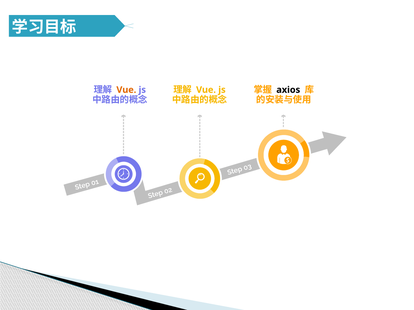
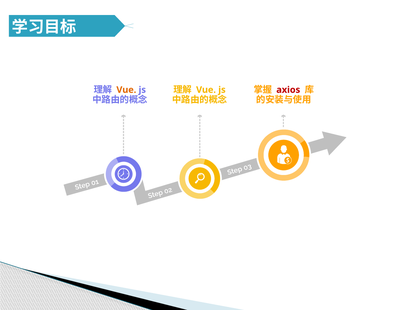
axios colour: black -> red (288, 90)
